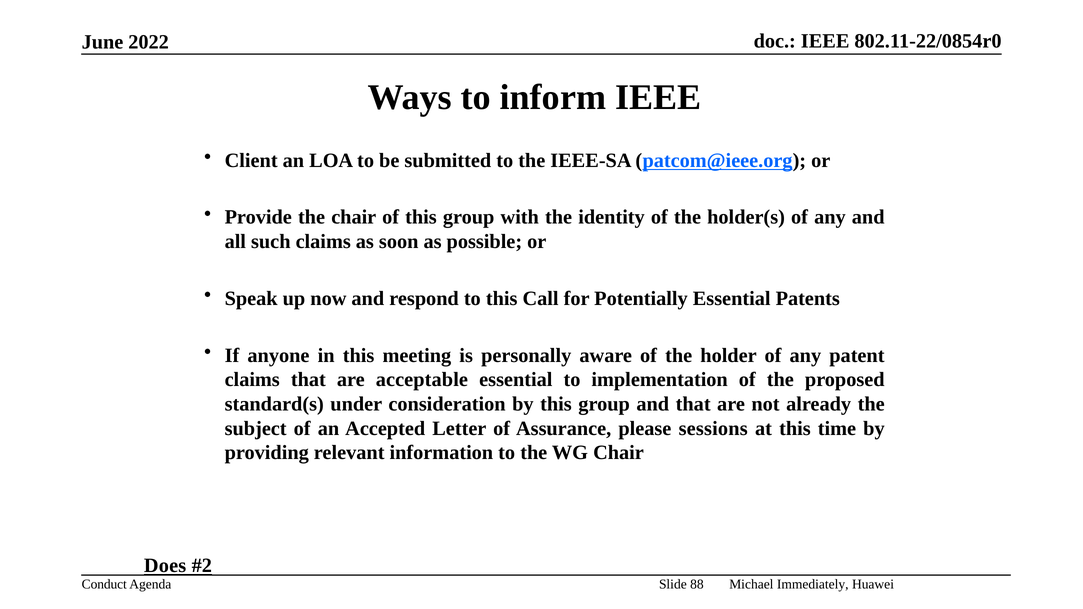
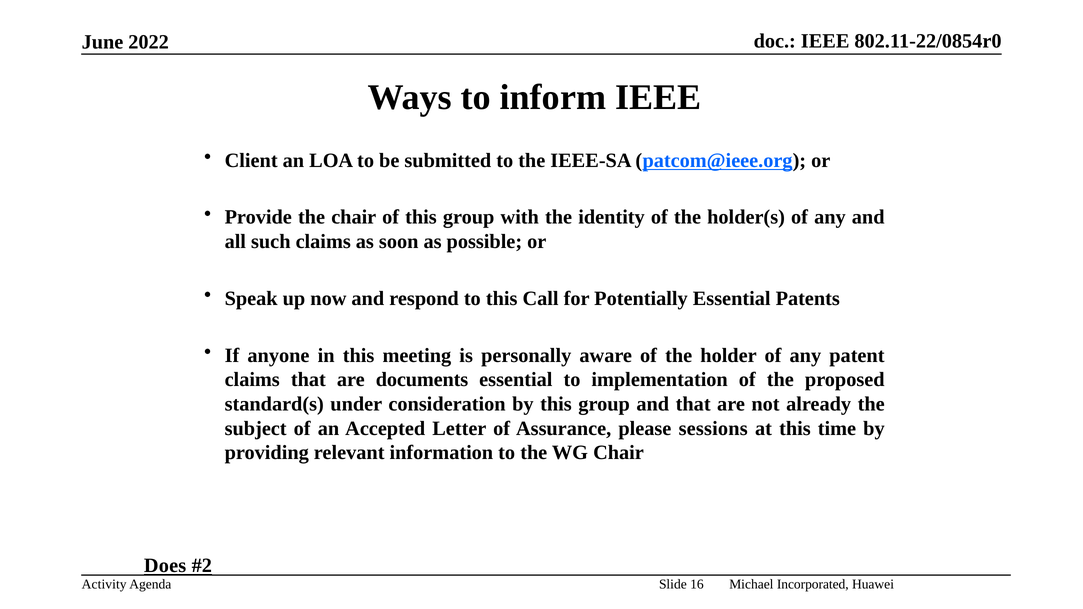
acceptable: acceptable -> documents (422, 380)
Conduct: Conduct -> Activity (104, 584)
88: 88 -> 16 (697, 584)
Immediately: Immediately -> Incorporated (813, 584)
